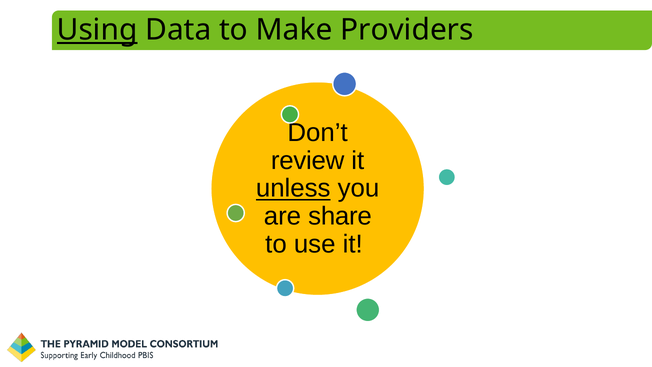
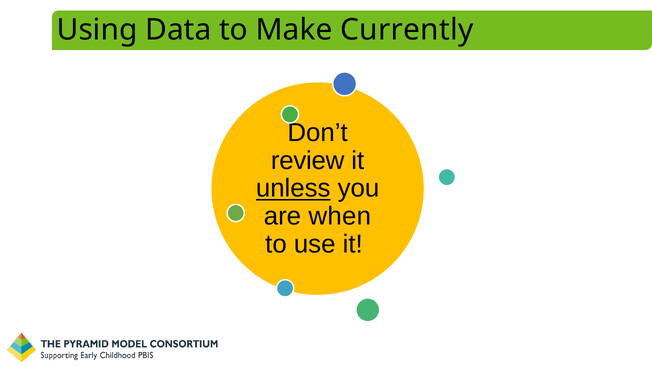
Using underline: present -> none (97, 30)
Providers: Providers -> Currently (407, 30)
share: share -> when (340, 216)
